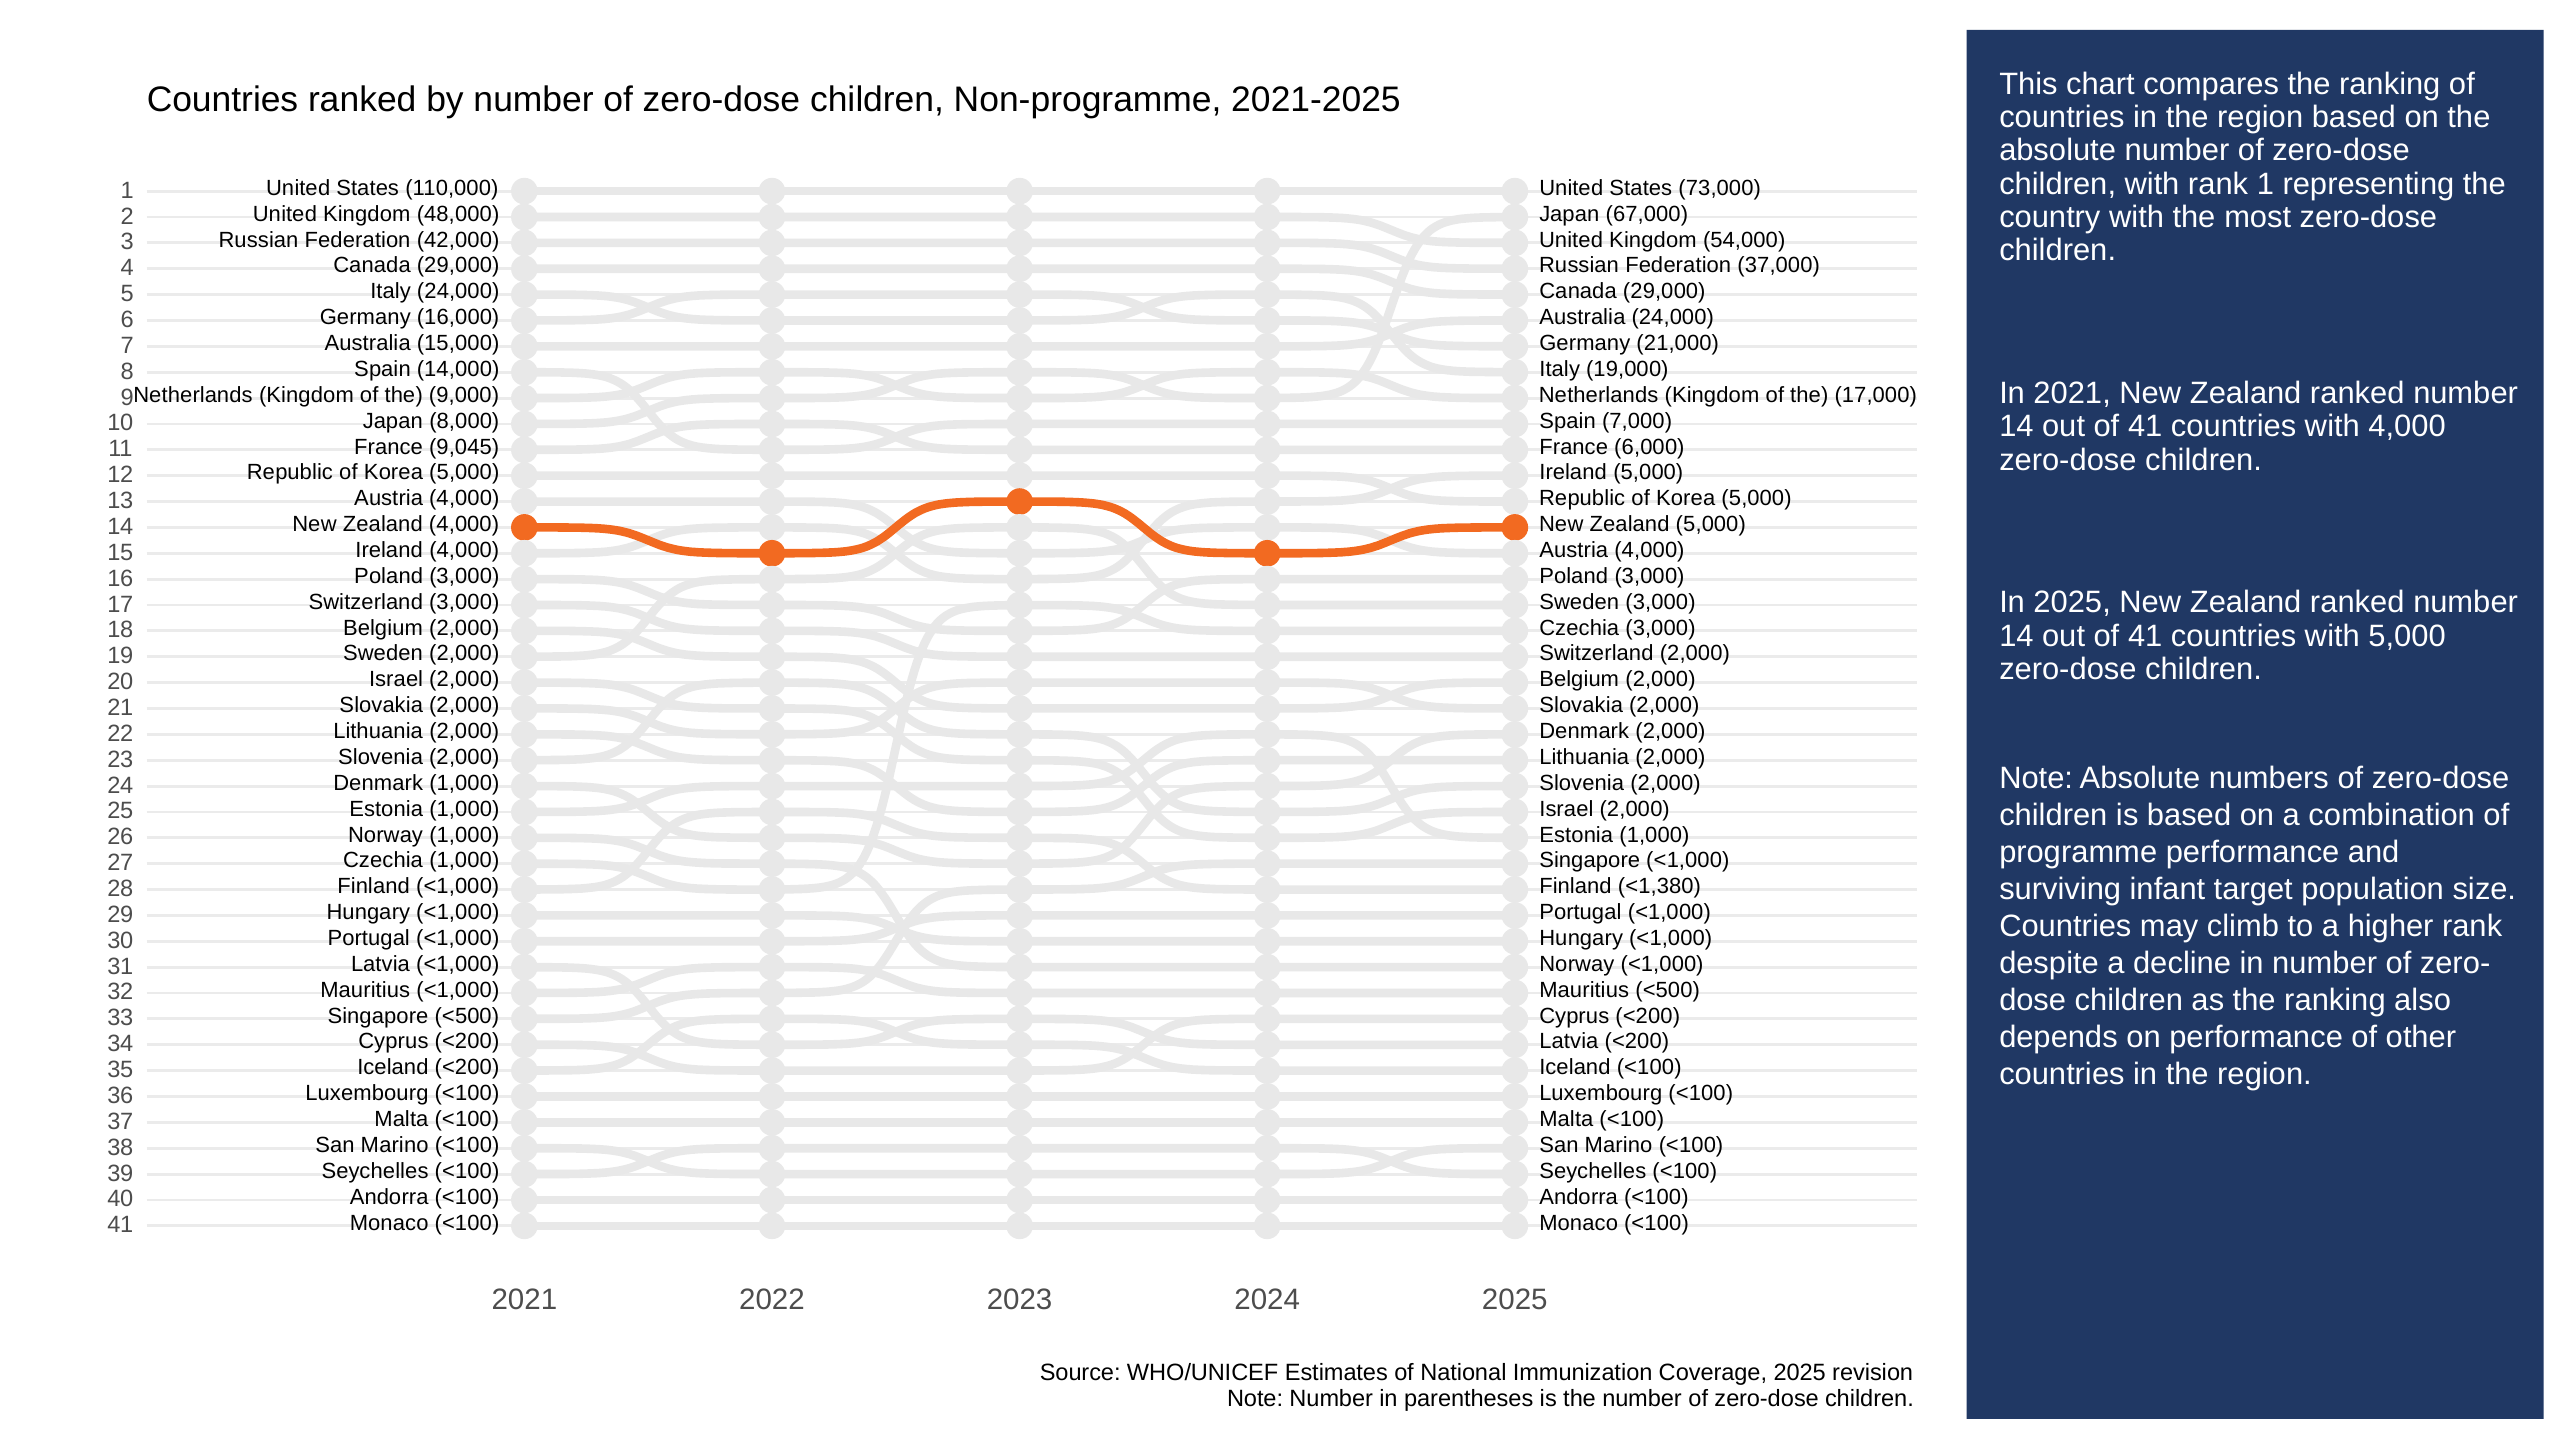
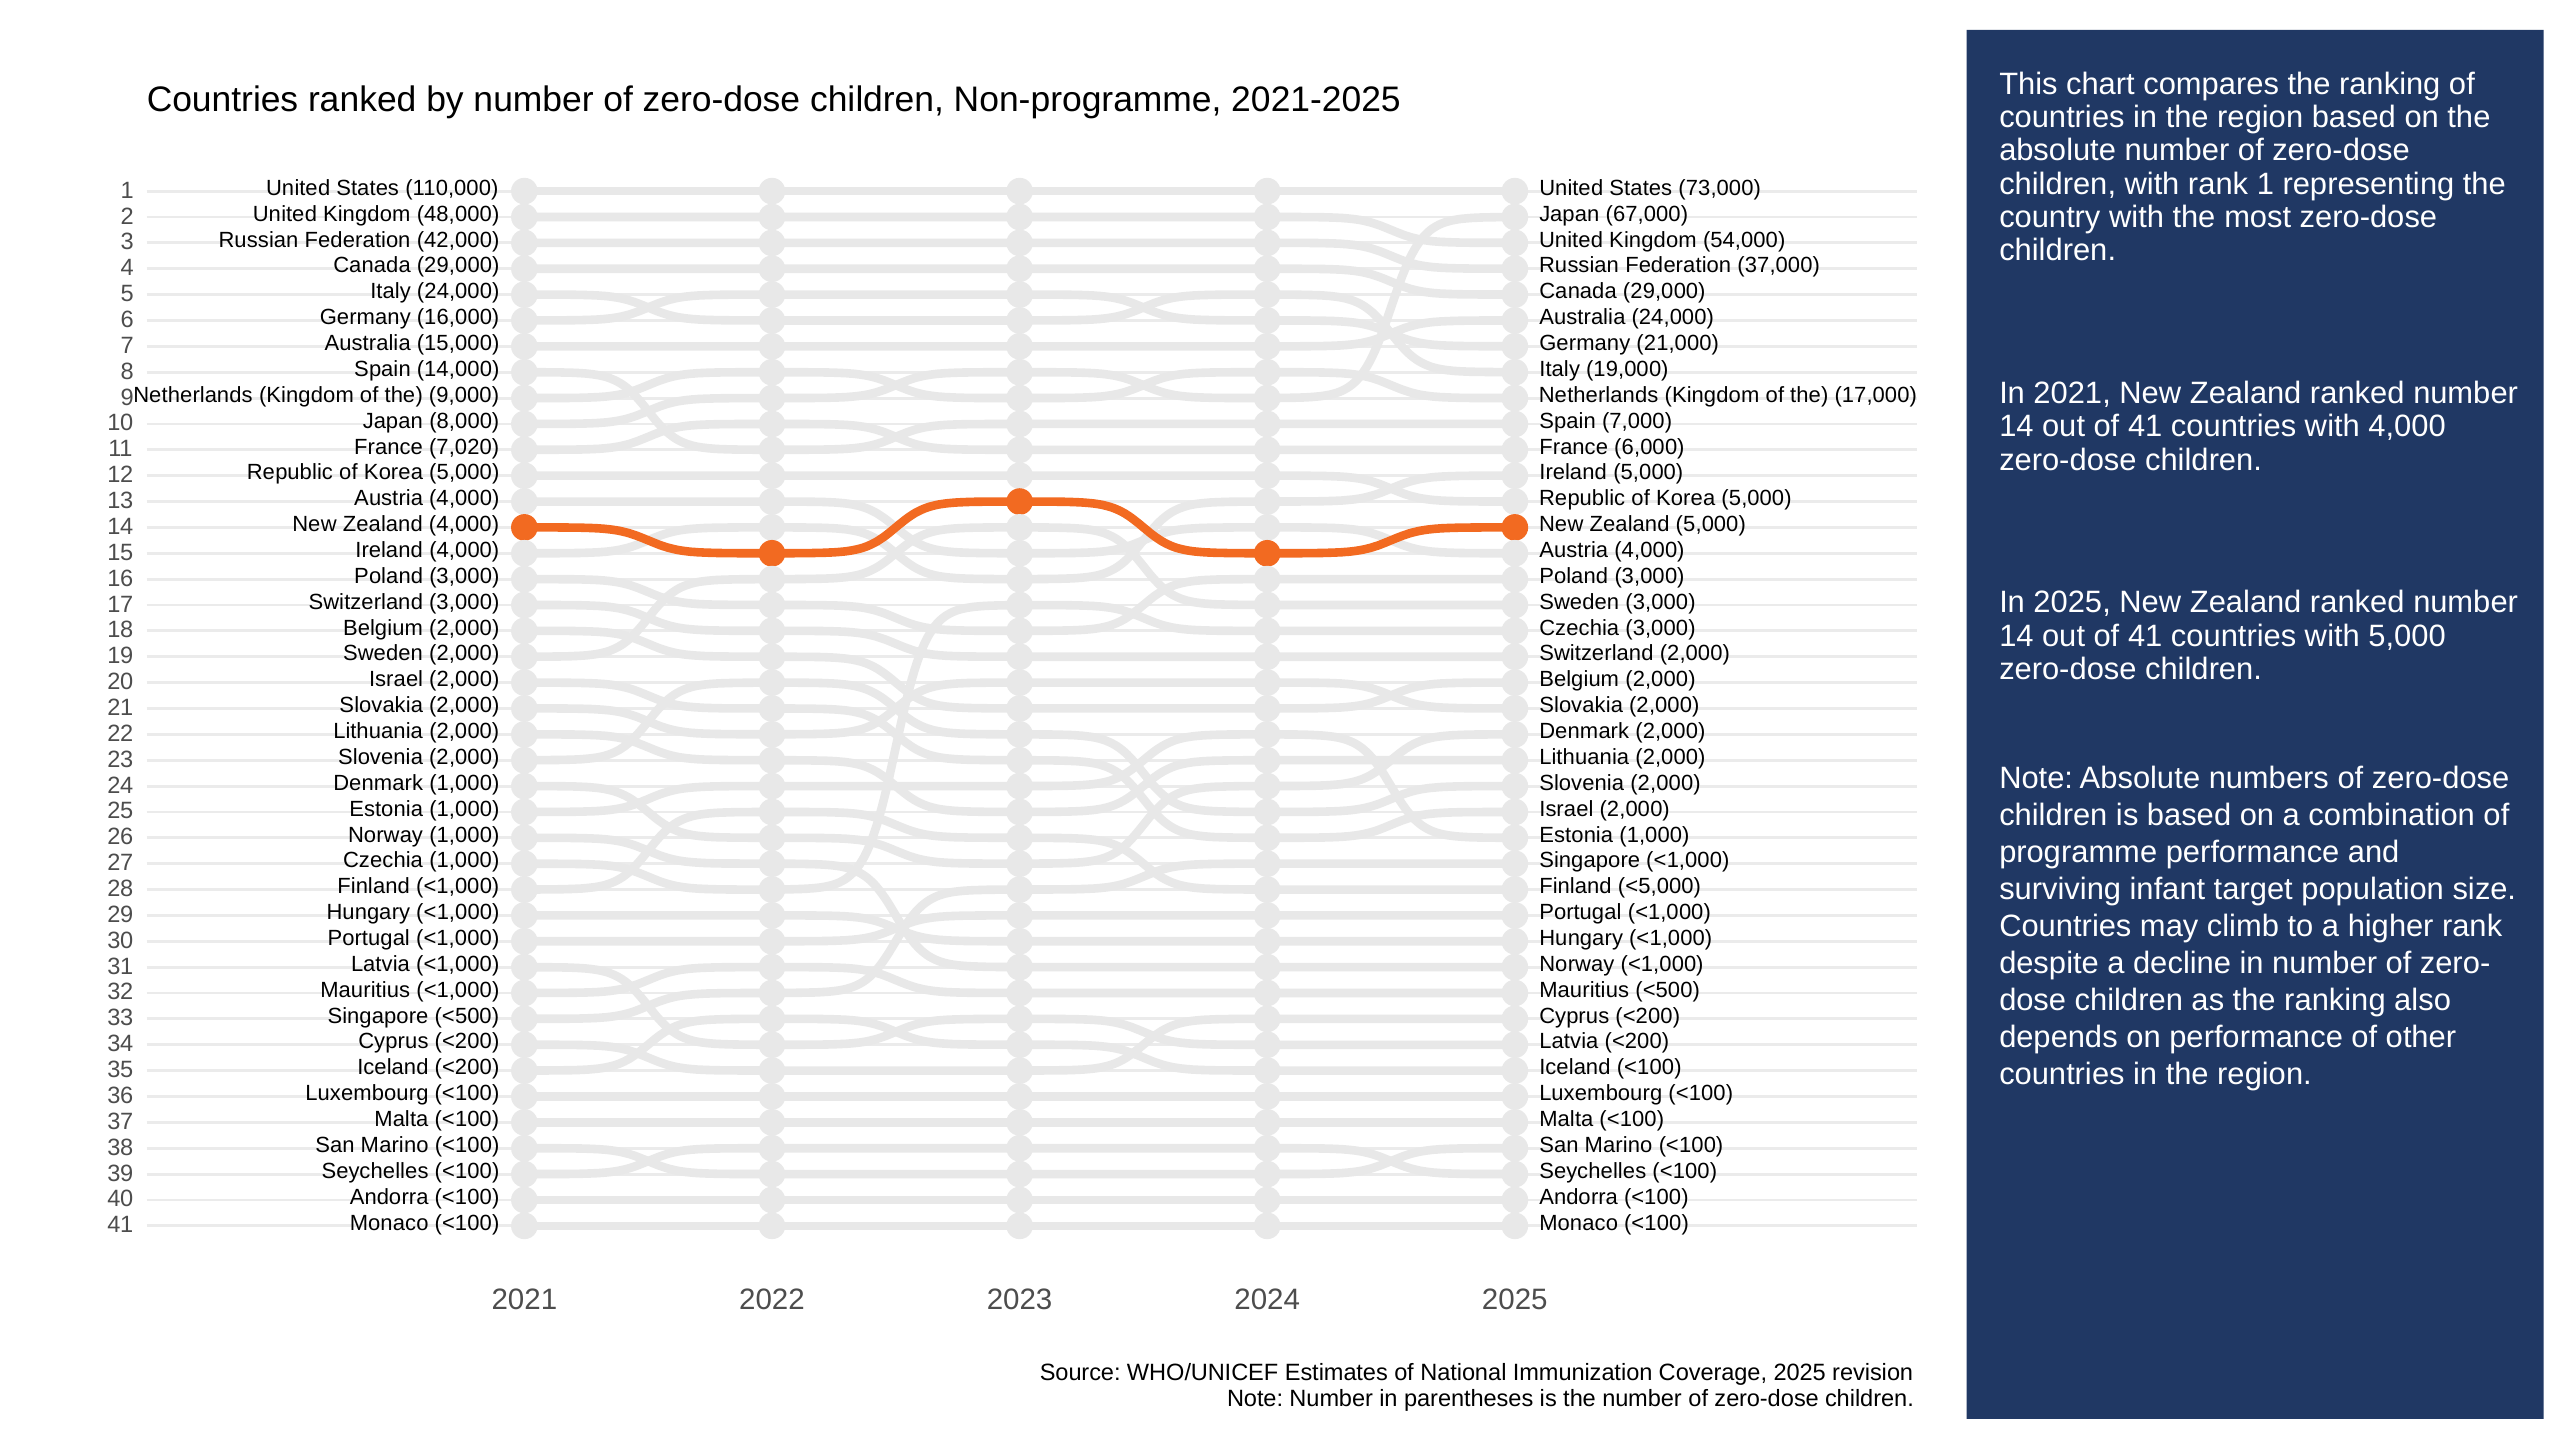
9,045: 9,045 -> 7,020 (464, 447)
<1,380: <1,380 -> <5,000 (1659, 887)
